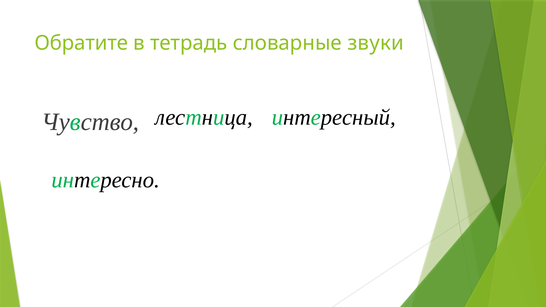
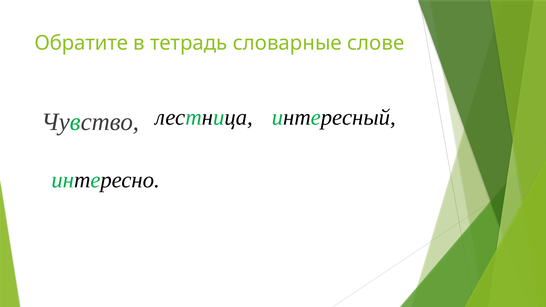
звуки: звуки -> слове (376, 43)
